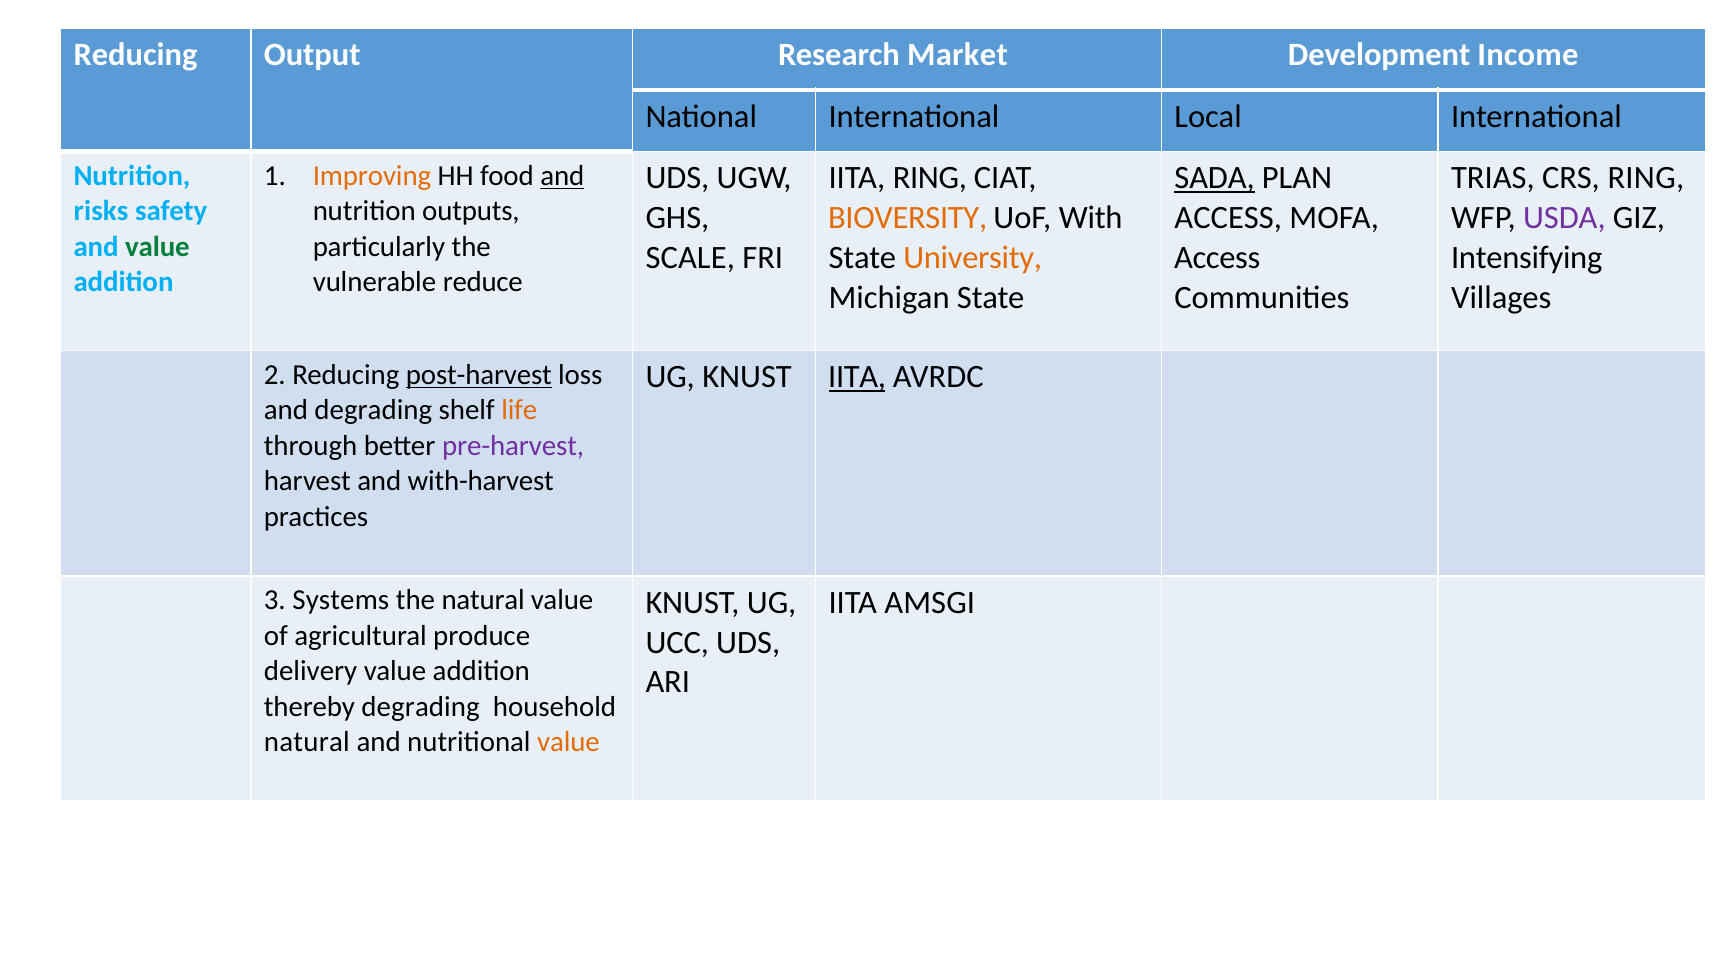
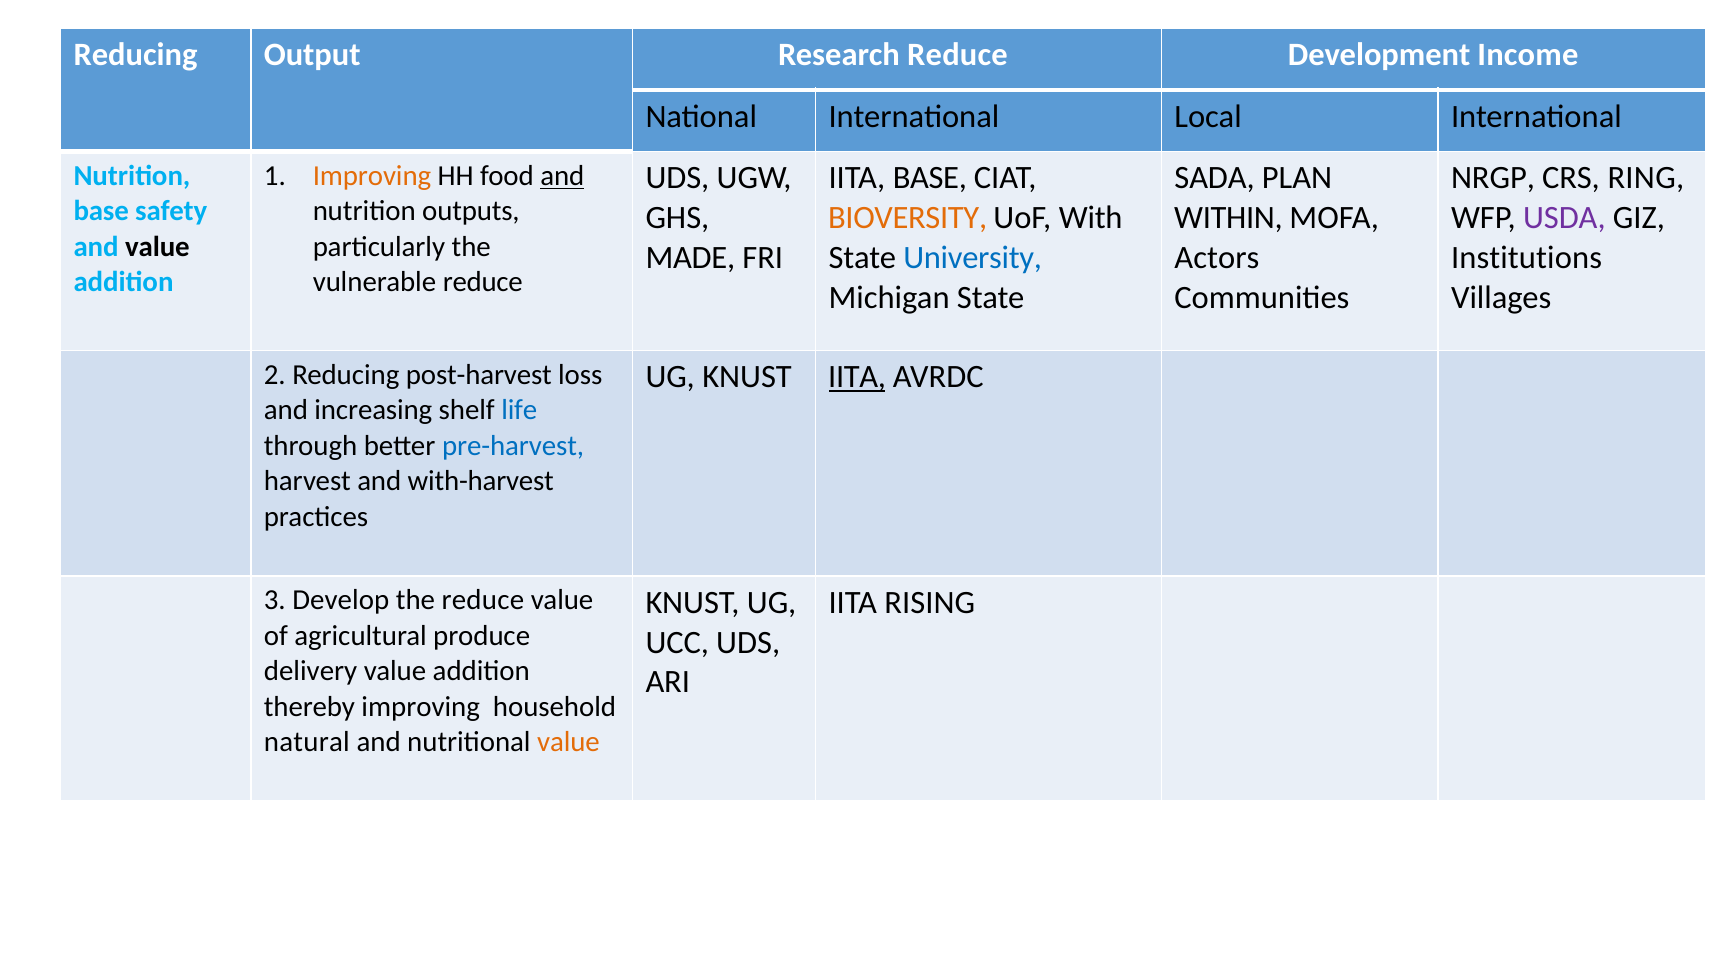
Research Market: Market -> Reduce (957, 55)
IITA RING: RING -> BASE (930, 178)
SADA underline: present -> none (1215, 178)
TRIAS: TRIAS -> NRGP (1493, 178)
risks: risks -> base (101, 211)
ACCESS: ACCESS -> WITHIN (1228, 218)
value colour: green -> black (157, 247)
SCALE: SCALE -> MADE (690, 258)
University colour: orange -> blue (973, 258)
Access: Access -> Actors (1217, 258)
Intensifying: Intensifying -> Institutions (1527, 258)
post-harvest underline: present -> none (479, 375)
and degrading: degrading -> increasing (373, 410)
life colour: orange -> blue (519, 410)
pre-harvest colour: purple -> blue (513, 446)
Systems: Systems -> Develop (341, 600)
the natural: natural -> reduce (483, 600)
AMSGI: AMSGI -> RISING (930, 602)
thereby degrading: degrading -> improving (421, 706)
